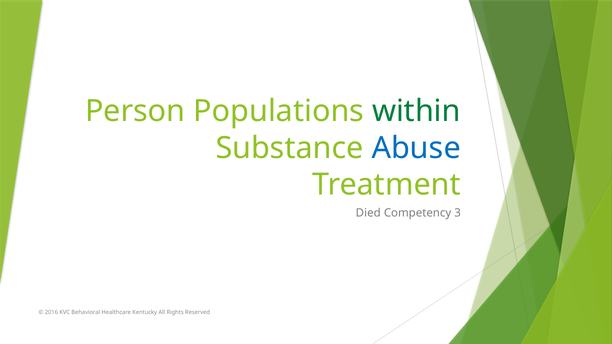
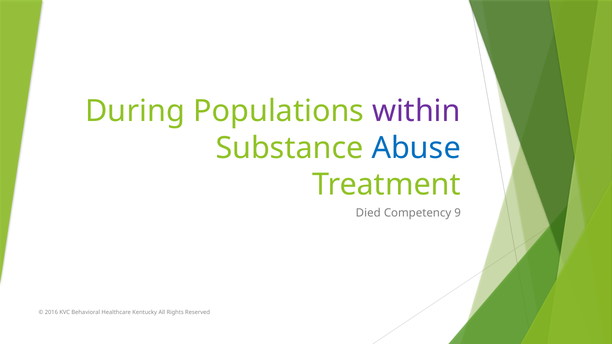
Person: Person -> During (135, 111)
within colour: green -> purple (416, 111)
3: 3 -> 9 (458, 213)
